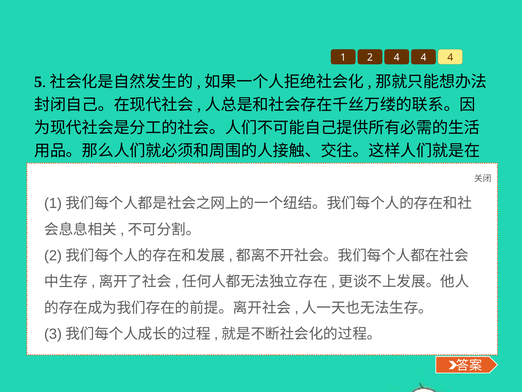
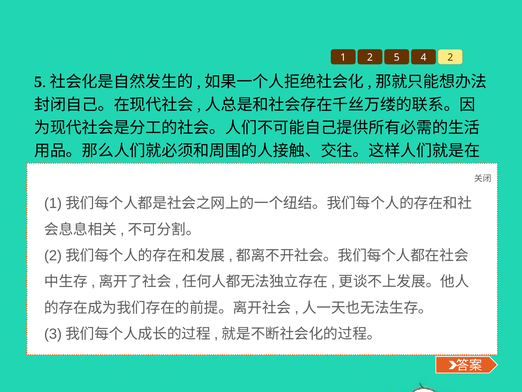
2 4: 4 -> 5 (397, 57)
4: 4 -> 2 (450, 57)
